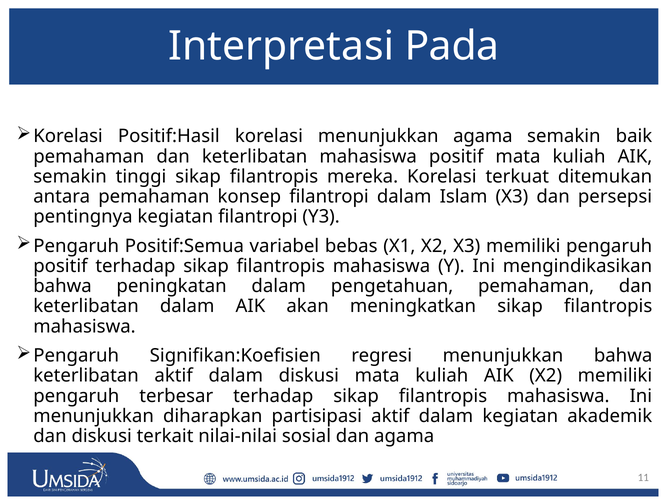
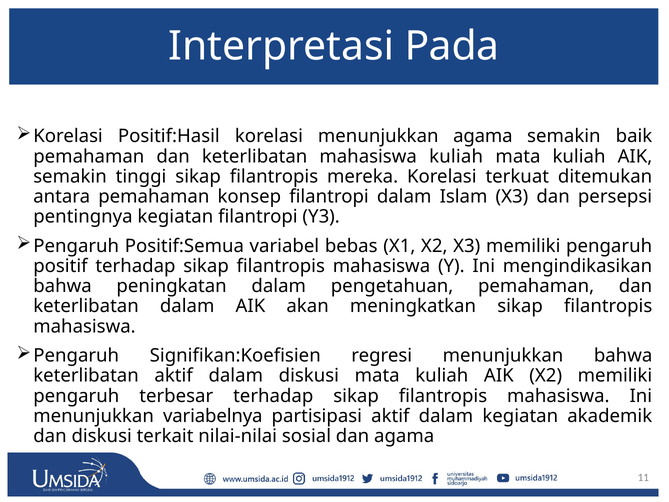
mahasiswa positif: positif -> kuliah (456, 156)
diharapkan: diharapkan -> variabelnya (213, 416)
